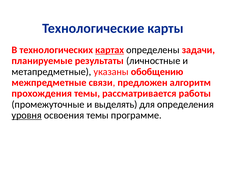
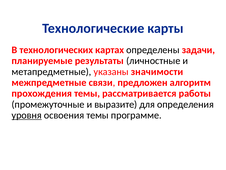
картах underline: present -> none (110, 50)
обобщению: обобщению -> значимости (157, 71)
выделять: выделять -> выразите (116, 104)
